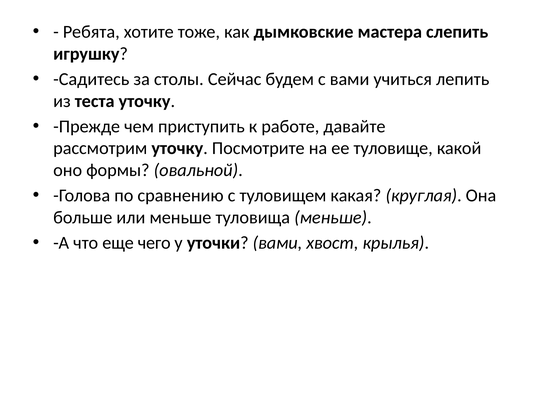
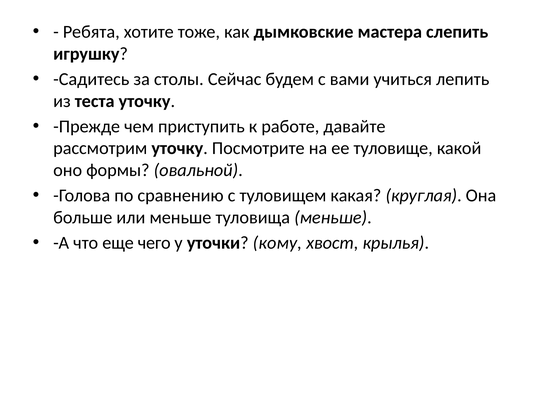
уточки вами: вами -> кому (277, 243)
